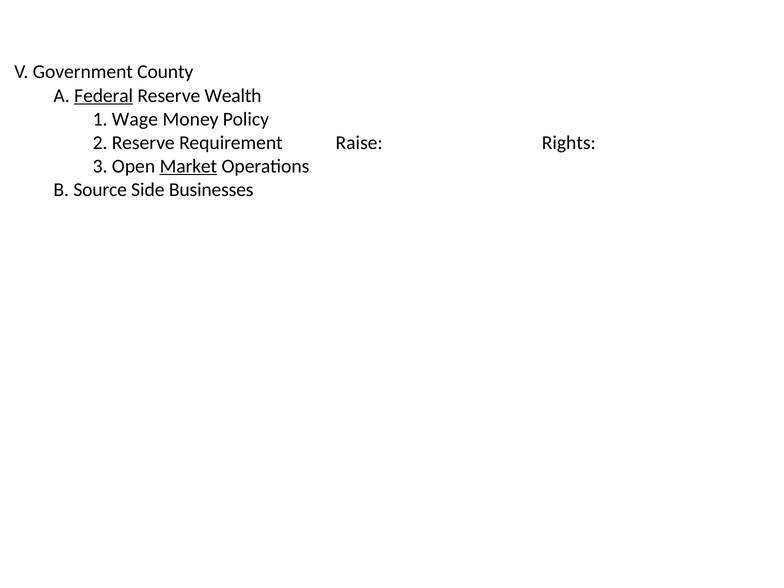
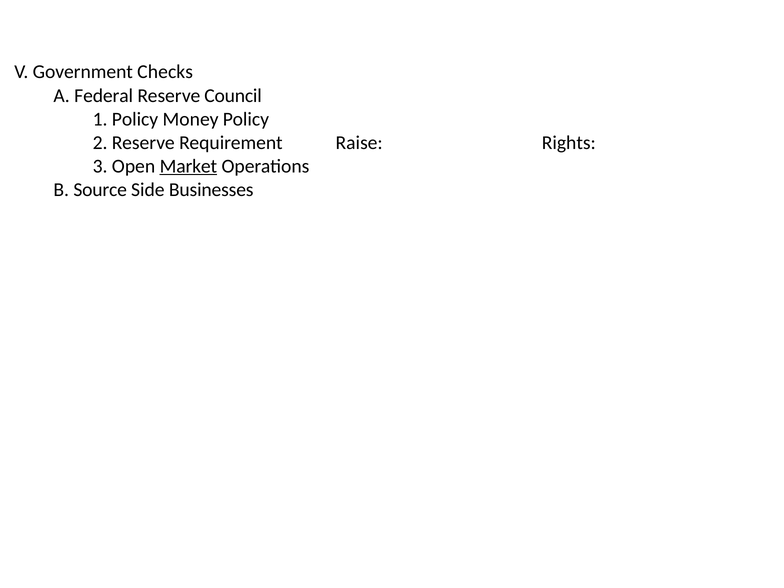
County: County -> Checks (165, 72)
Federal underline: present -> none (104, 96)
Wealth: Wealth -> Council (233, 96)
1 Wage: Wage -> Policy (135, 119)
